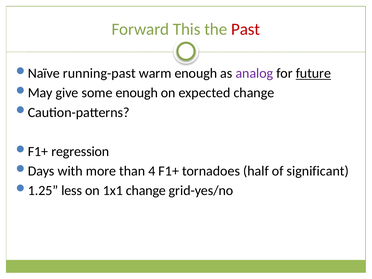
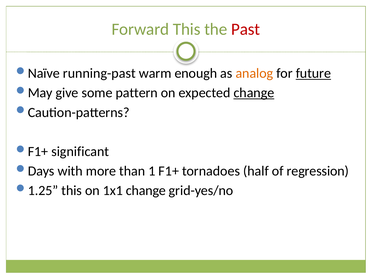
analog colour: purple -> orange (254, 73)
some enough: enough -> pattern (137, 93)
change underline: none -> present (254, 93)
regression: regression -> significant (80, 152)
4: 4 -> 1 (152, 171)
significant: significant -> regression (318, 171)
less: less -> this (72, 191)
